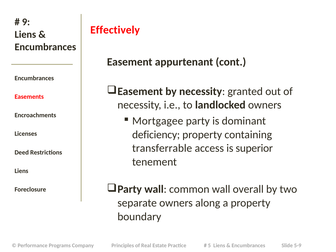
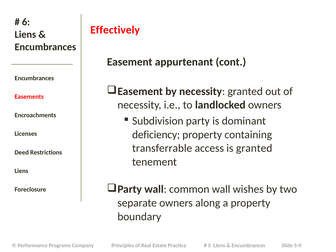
9: 9 -> 6 (26, 22)
Mortgagee: Mortgagee -> Subdivision (158, 121)
is superior: superior -> granted (254, 148)
overall: overall -> wishes (248, 189)
